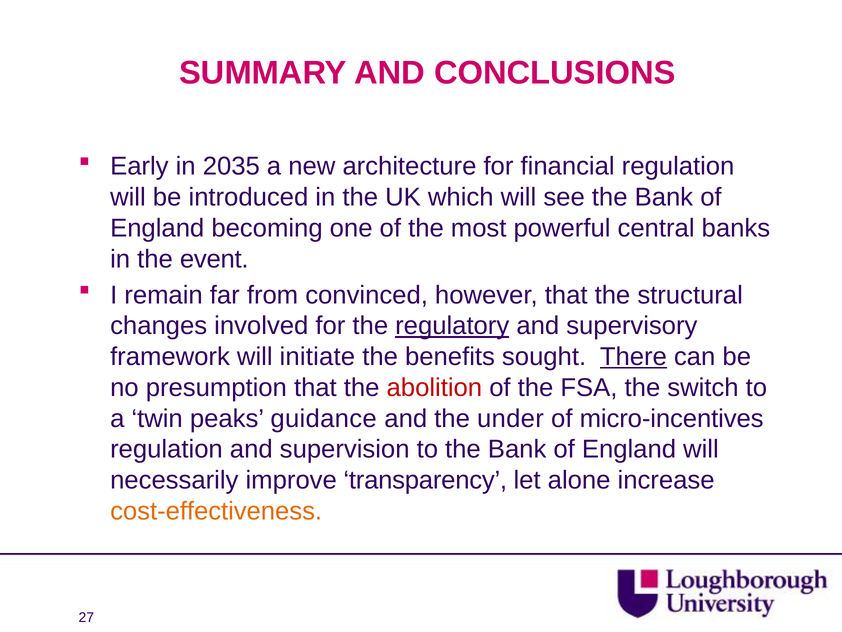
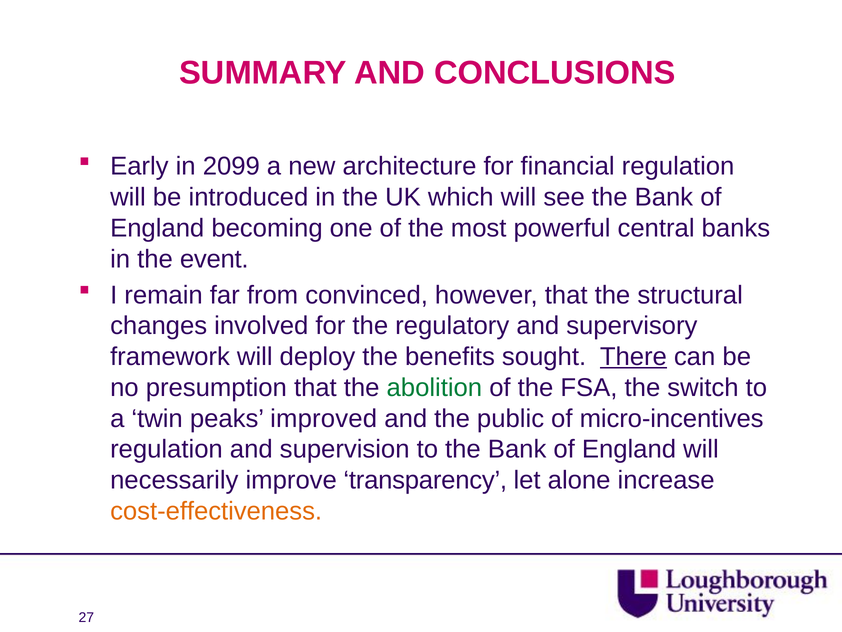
2035: 2035 -> 2099 (231, 166)
regulatory underline: present -> none (452, 326)
initiate: initiate -> deploy (317, 357)
abolition colour: red -> green (434, 387)
guidance: guidance -> improved (324, 418)
under: under -> public (511, 418)
